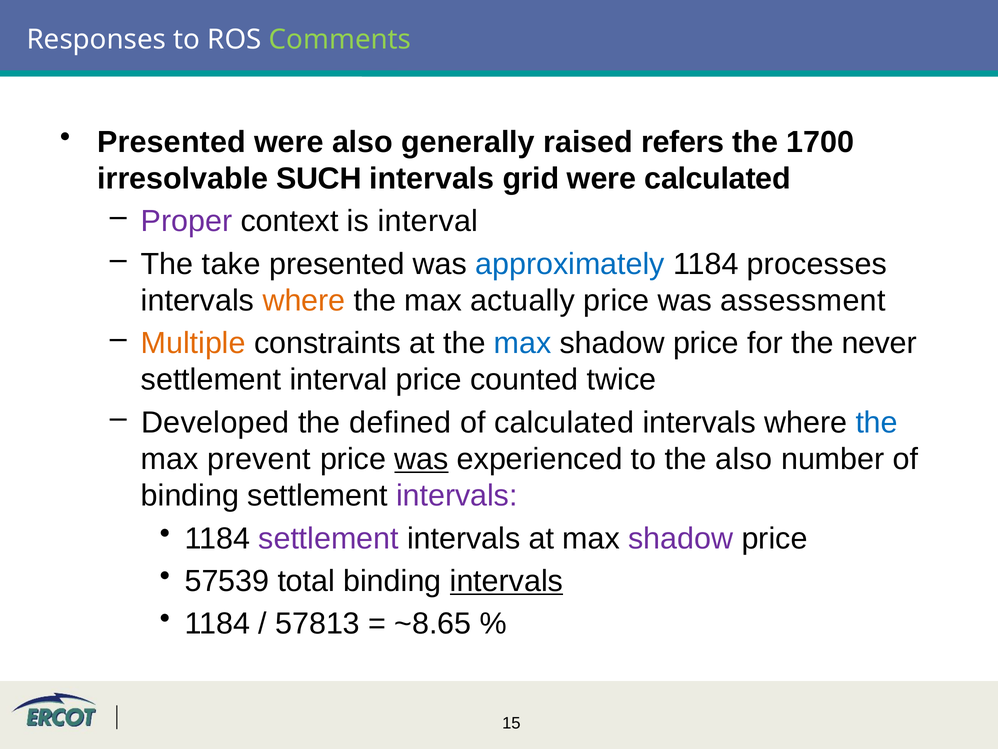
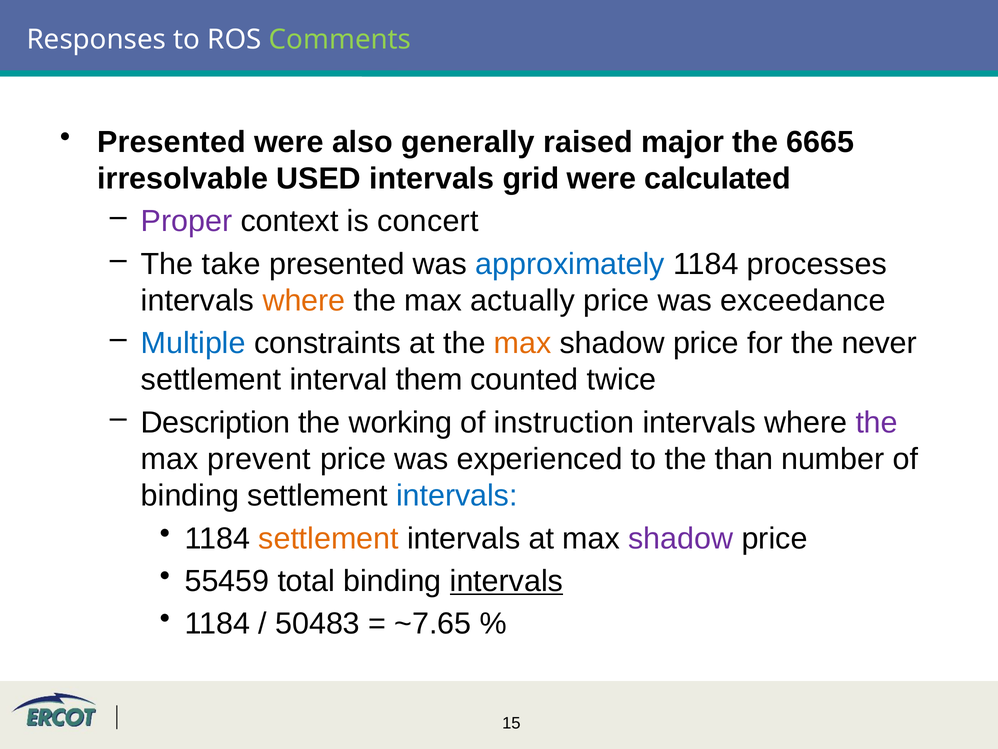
refers: refers -> major (683, 142)
1700: 1700 -> 6665 (820, 142)
SUCH: SUCH -> USED (319, 178)
is interval: interval -> concert (428, 221)
assessment: assessment -> exceedance (803, 300)
Multiple colour: orange -> blue (193, 343)
max colour: blue -> orange (523, 343)
interval price: price -> them (429, 380)
Developed: Developed -> Description (215, 422)
defined: defined -> working (400, 422)
of calculated: calculated -> instruction (564, 422)
the colour: blue -> purple (877, 422)
was underline: present -> none (421, 459)
the also: also -> than (744, 459)
intervals colour: purple -> blue (457, 495)
settlement colour: purple -> orange (329, 538)
57539: 57539 -> 55459 (227, 581)
57813: 57813 -> 50483 (318, 623)
~8.65: ~8.65 -> ~7.65 (433, 623)
